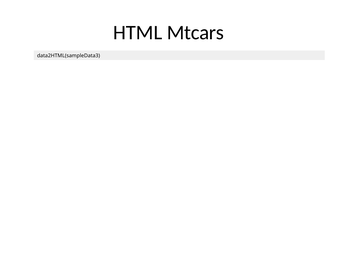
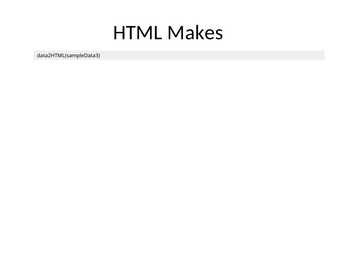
Mtcars: Mtcars -> Makes (195, 33)
